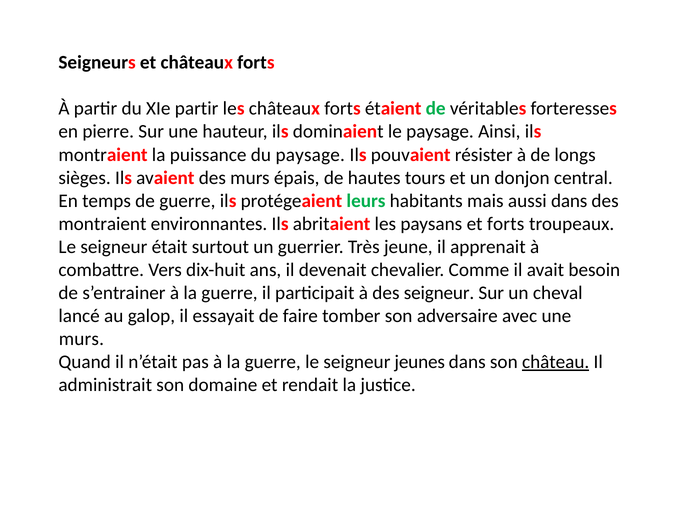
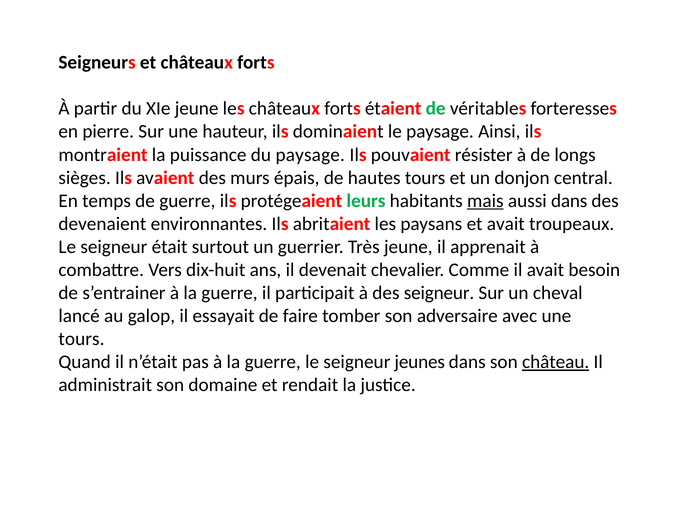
XIe partir: partir -> jeune (197, 109)
mais underline: none -> present (485, 201)
montraient: montraient -> devenaient (102, 224)
et forts: forts -> avait (506, 224)
murs: murs -> tours (81, 339)
